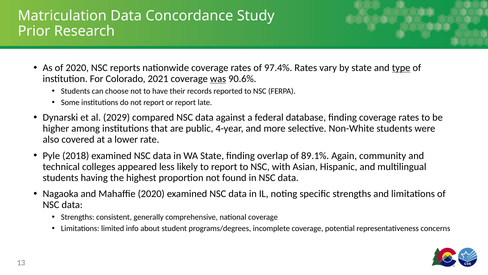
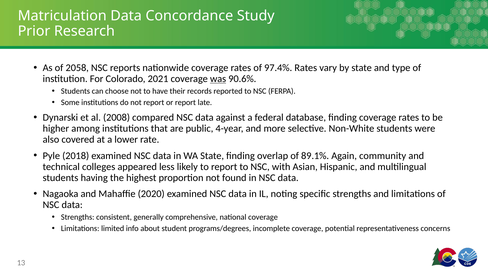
of 2020: 2020 -> 2058 (77, 68)
type underline: present -> none (401, 68)
2029: 2029 -> 2008 (117, 117)
